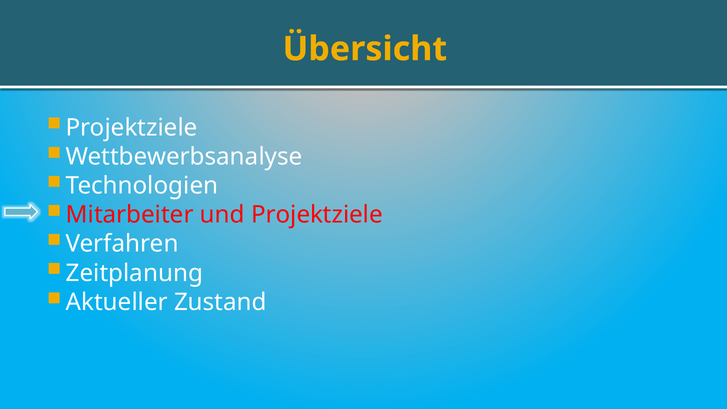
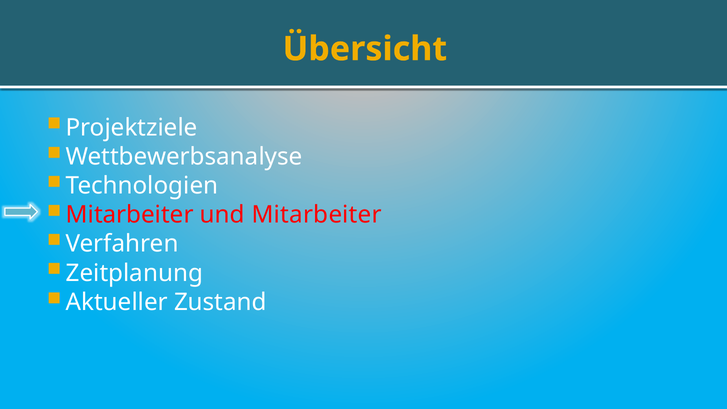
und Projektziele: Projektziele -> Mitarbeiter (317, 215)
